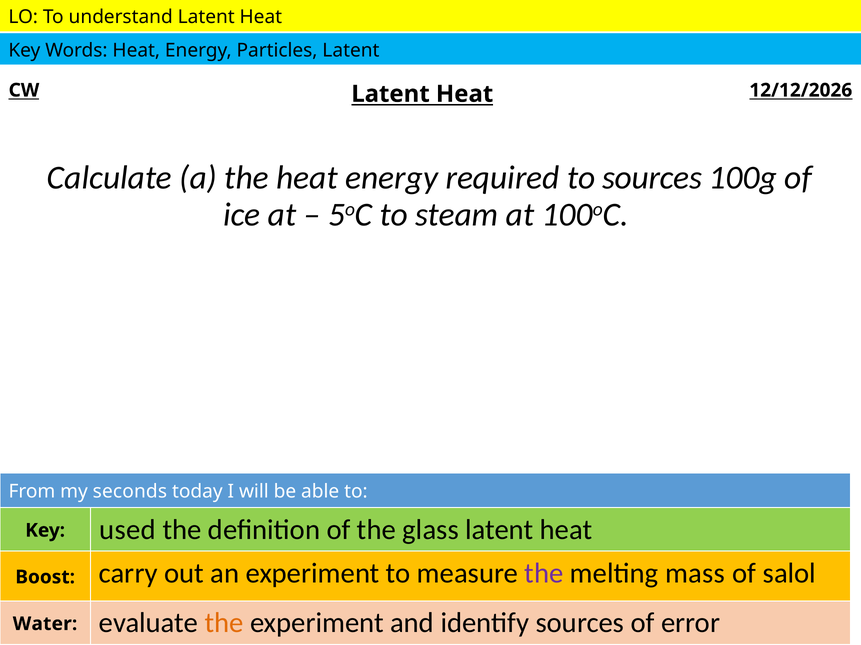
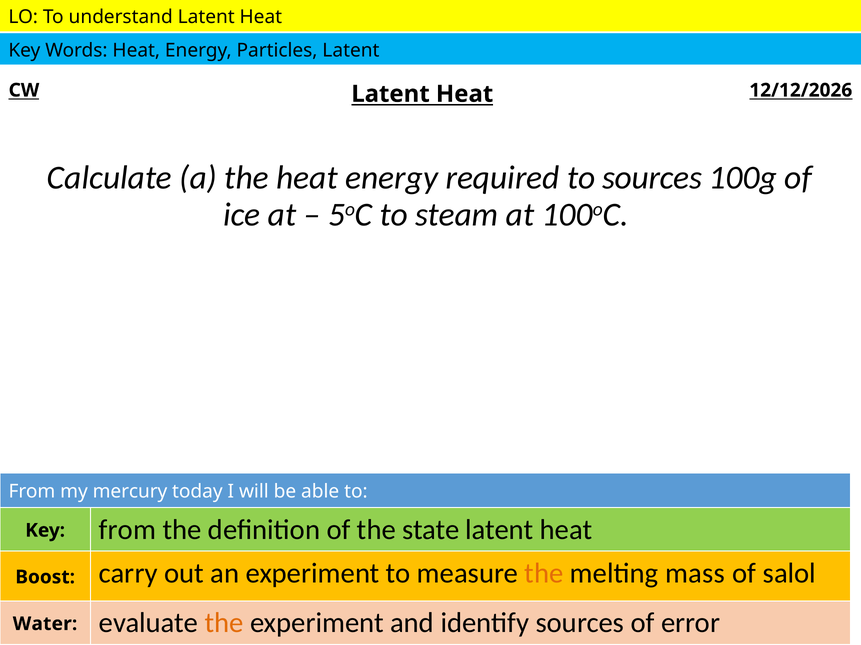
seconds: seconds -> mercury (130, 492)
Key used: used -> from (128, 530)
glass: glass -> state (431, 530)
the colour: purple -> orange (544, 574)
